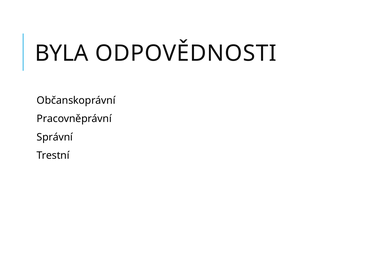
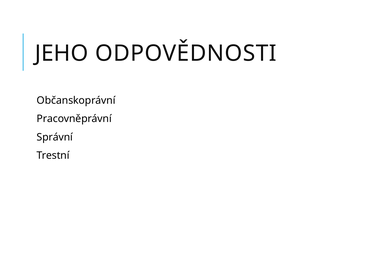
BYLA: BYLA -> JEHO (62, 53)
